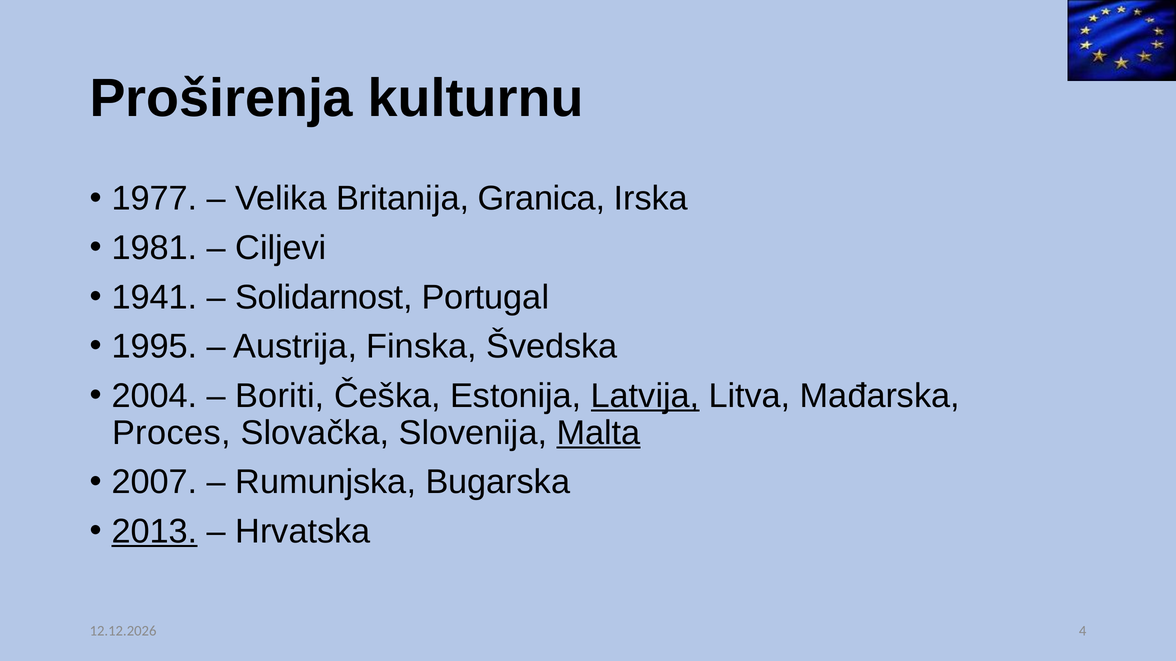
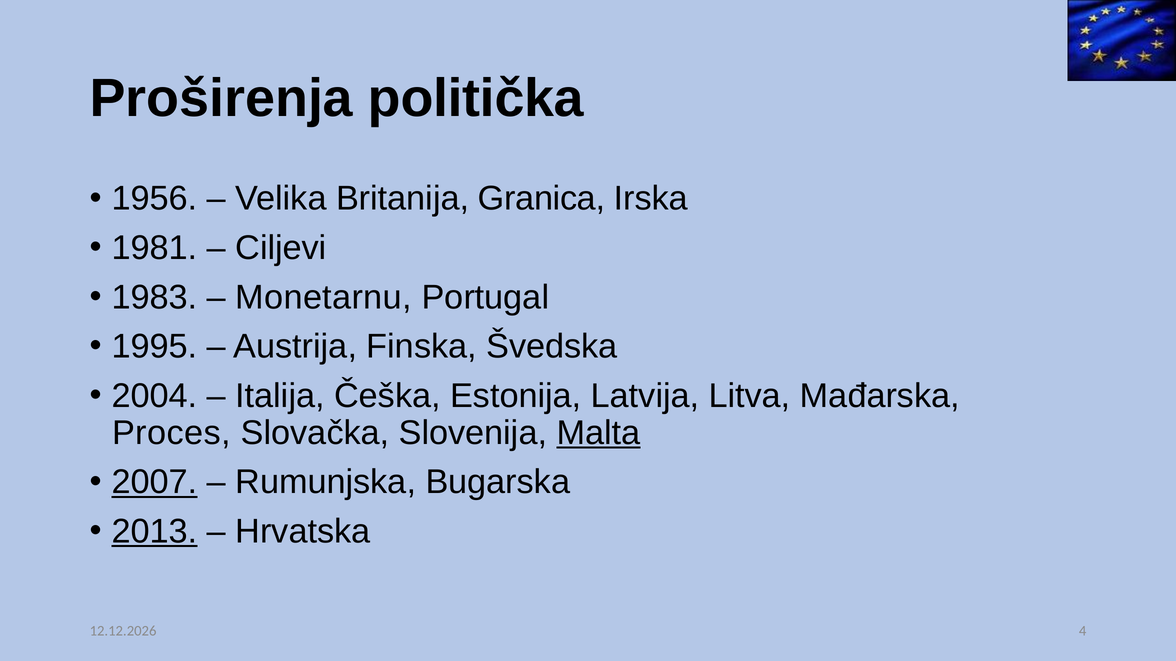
kulturnu: kulturnu -> politička (476, 99)
1977: 1977 -> 1956 (155, 199)
1941: 1941 -> 1983 (155, 297)
Solidarnost: Solidarnost -> Monetarnu (324, 297)
Boriti: Boriti -> Italija (280, 396)
Latvija underline: present -> none (645, 396)
2007 underline: none -> present (155, 482)
